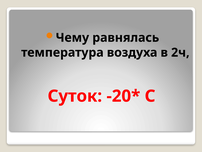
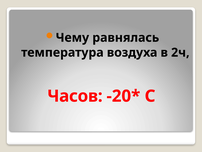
Суток: Суток -> Часов (75, 96)
